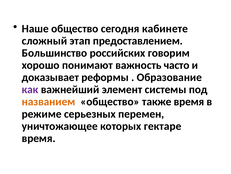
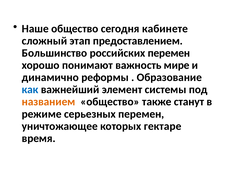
российских говорим: говорим -> перемен (169, 53)
часто: часто -> мире (177, 65)
доказывает: доказывает -> динамично (50, 77)
как colour: purple -> blue (30, 89)
также время: время -> станут (189, 101)
